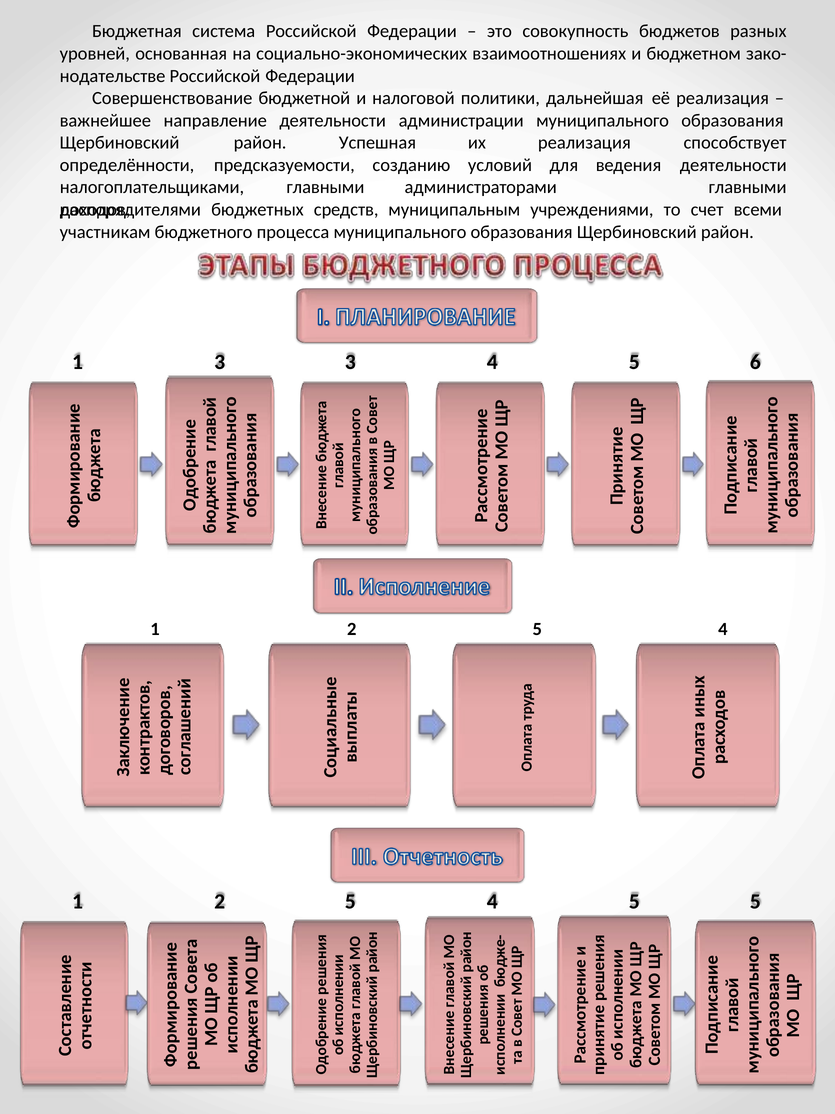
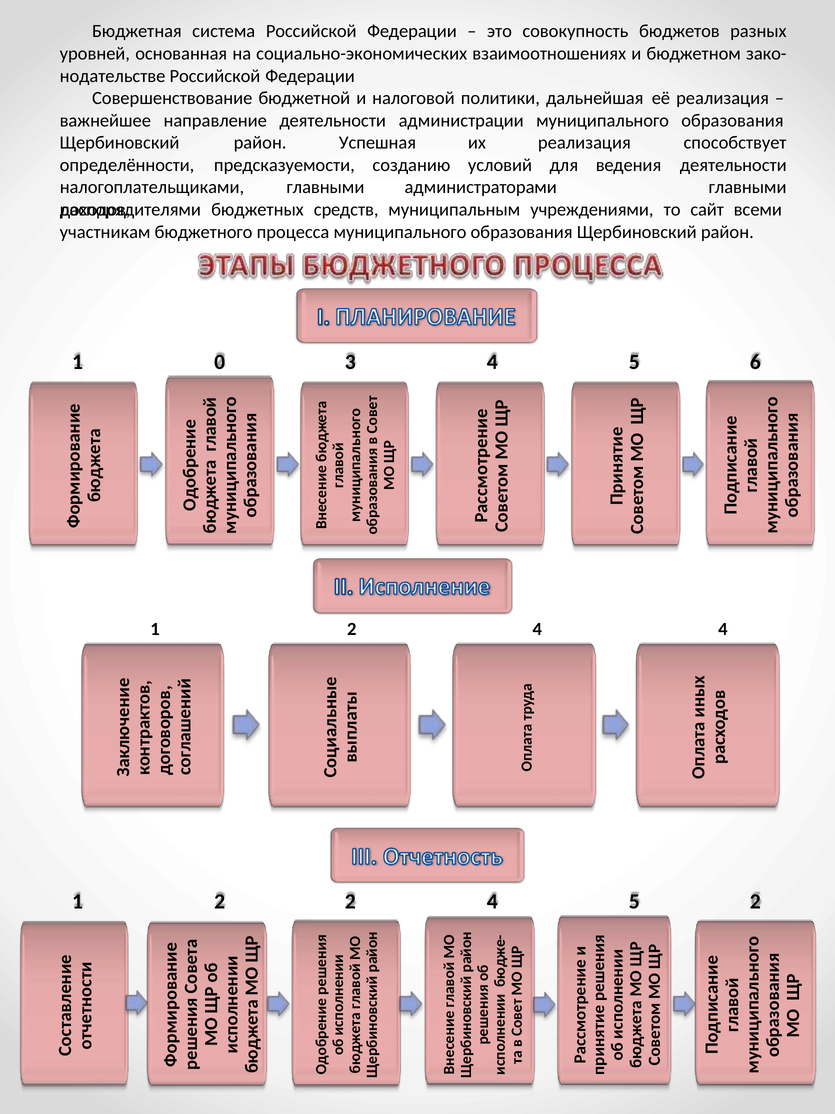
счет: счет -> сайт (707, 209)
1 3: 3 -> 0 (220, 362)
5: 5 -> 4 (537, 629)
5: 5 -> 2 (350, 901)
5 5: 5 -> 2 (755, 901)
